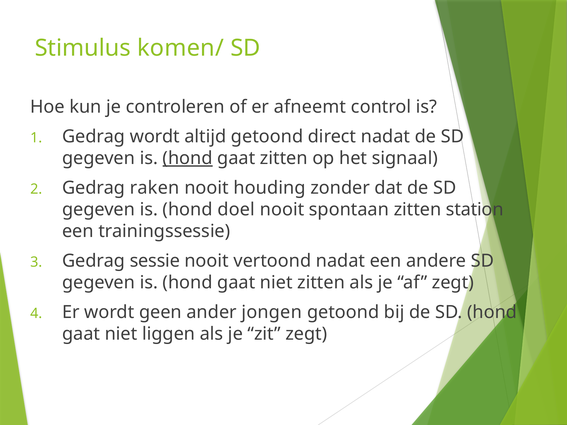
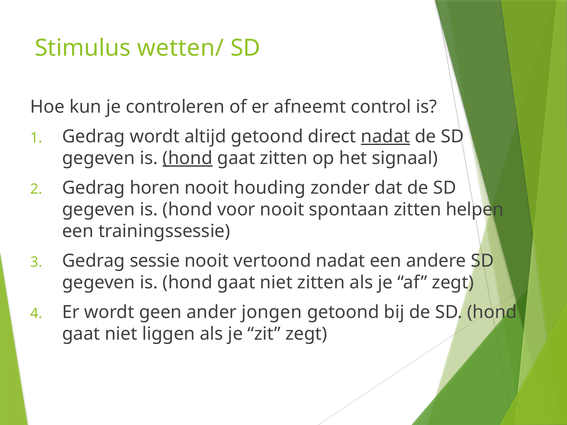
komen/: komen/ -> wetten/ (181, 48)
nadat underline: none -> present (386, 137)
raken: raken -> horen (155, 188)
doel: doel -> voor (236, 210)
station: station -> helpen (475, 210)
